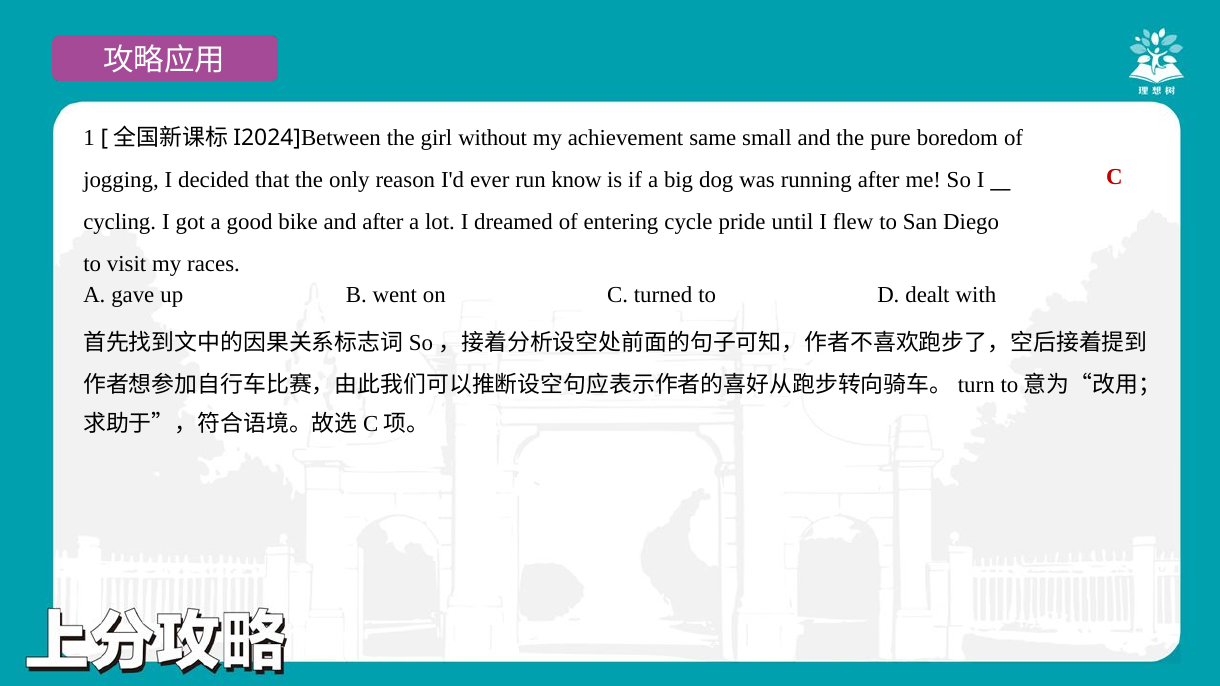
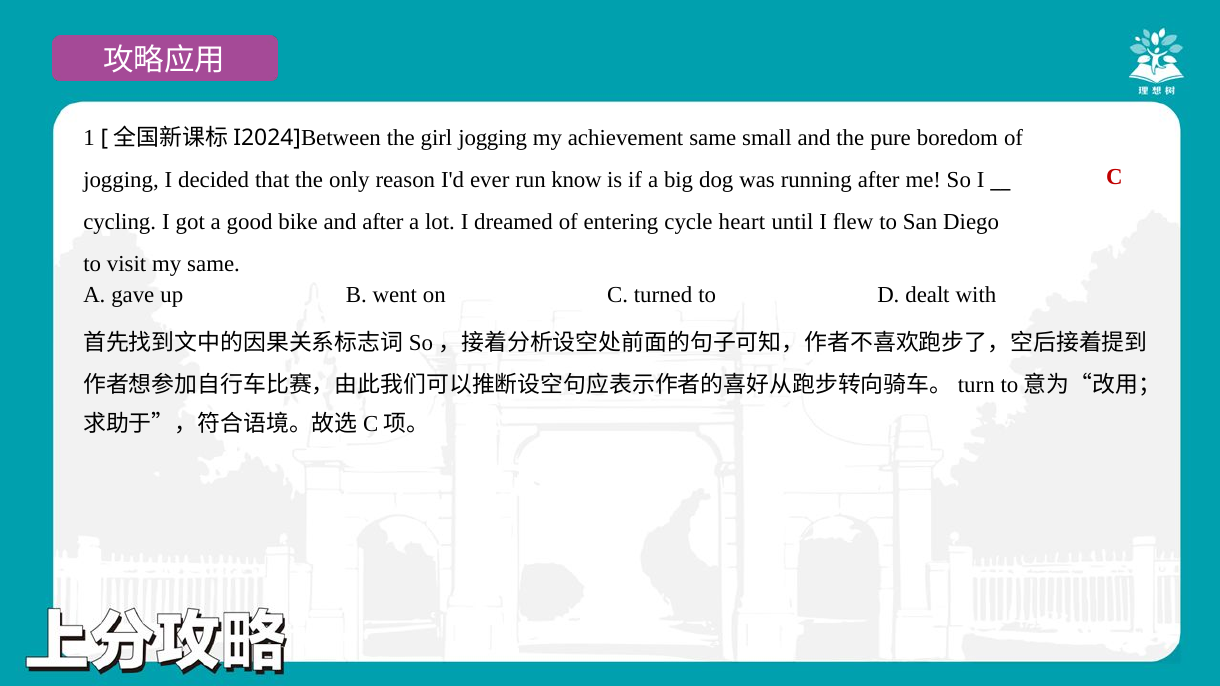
girl without: without -> jogging (493, 138)
pride: pride -> heart (742, 222)
my races: races -> same (214, 264)
